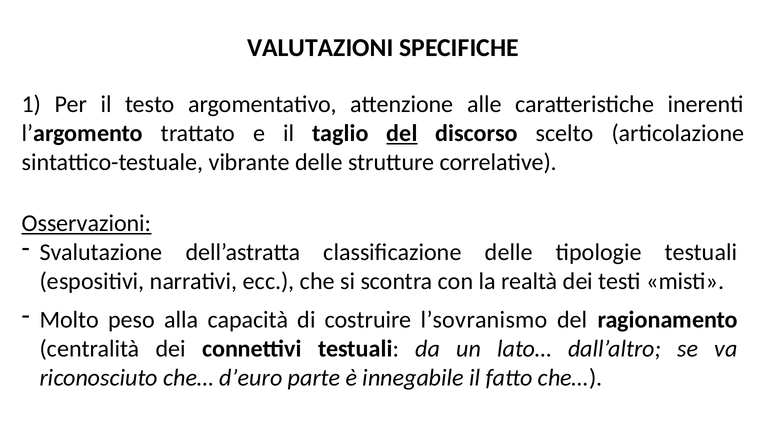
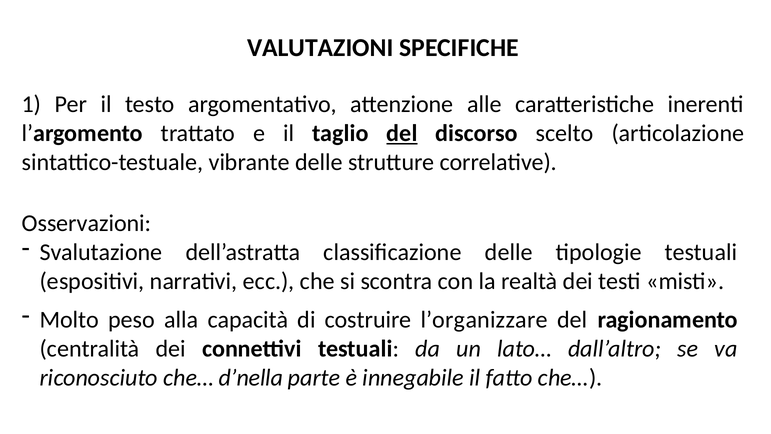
Osservazioni underline: present -> none (86, 223)
l’sovranismo: l’sovranismo -> l’organizzare (484, 320)
d’euro: d’euro -> d’nella (251, 377)
